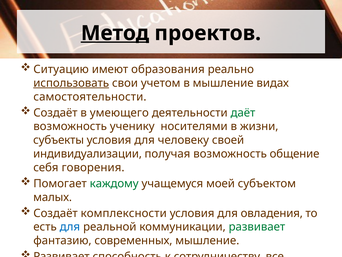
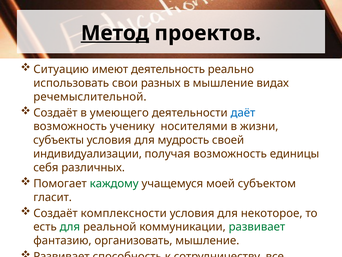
образования: образования -> деятельность (168, 69)
использовать underline: present -> none (71, 83)
учетом: учетом -> разных (161, 83)
самостоятельности: самостоятельности -> речемыслительной (90, 97)
даёт colour: green -> blue (243, 113)
человеку: человеку -> мудрость (183, 140)
общение: общение -> единицы (295, 154)
говорения: говорения -> различных (93, 167)
малых: малых -> гласит (53, 197)
овладения: овладения -> некоторое (272, 213)
для colour: blue -> green (70, 227)
современных: современных -> организовать (133, 240)
